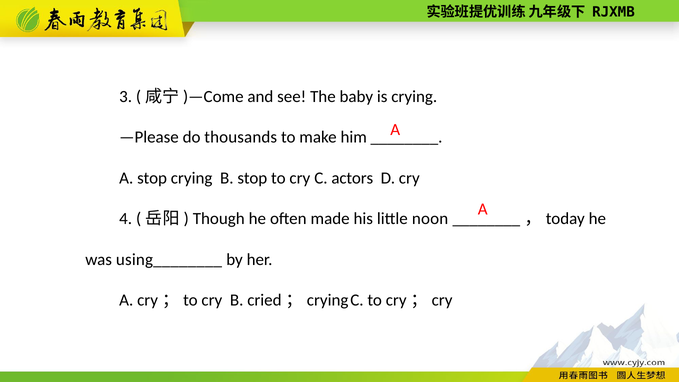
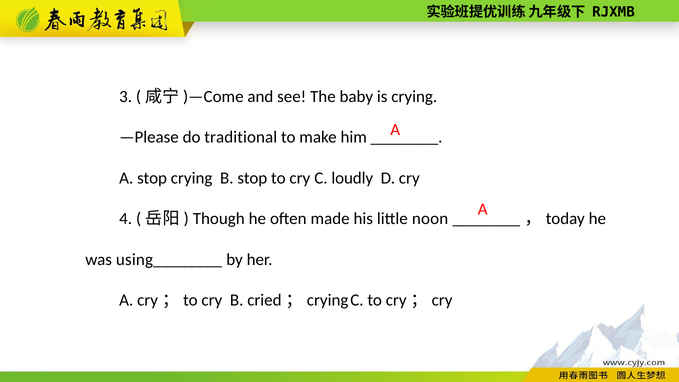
thousands: thousands -> traditional (241, 137)
actors: actors -> loudly (352, 178)
